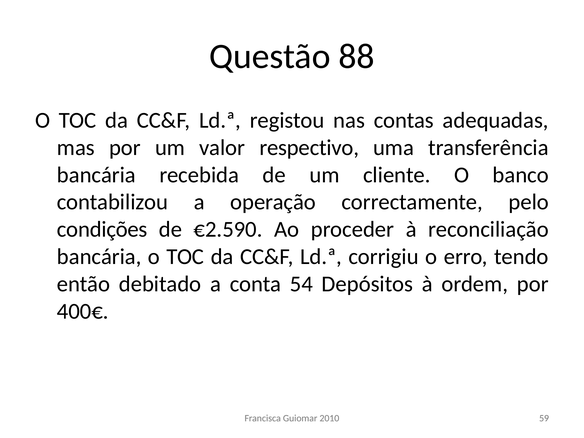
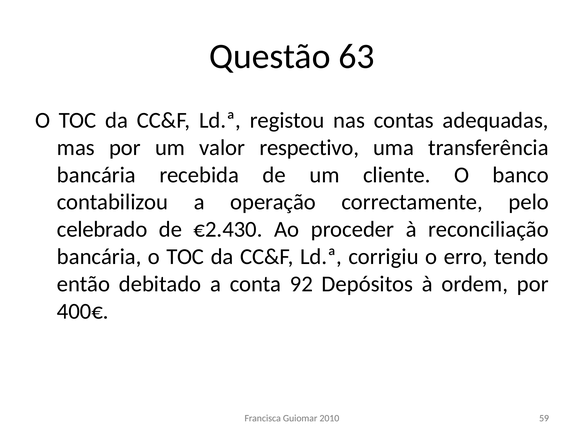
88: 88 -> 63 (357, 57)
condições: condições -> celebrado (102, 229)
€2.590: €2.590 -> €2.430 (228, 229)
54: 54 -> 92 (301, 284)
